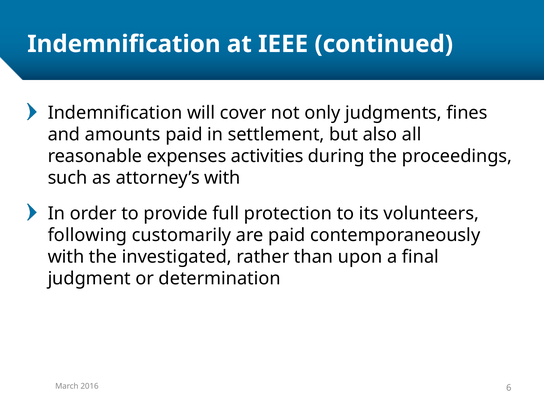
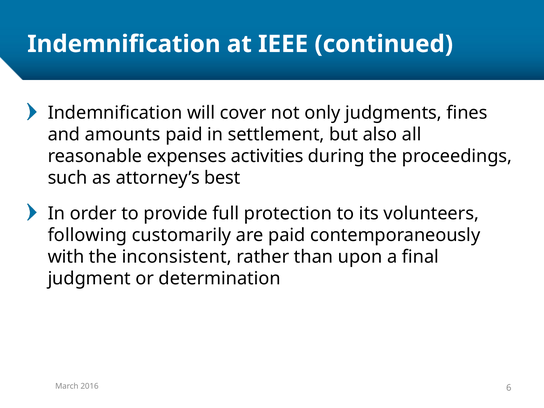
attorney’s with: with -> best (222, 178)
investigated: investigated -> inconsistent (177, 257)
